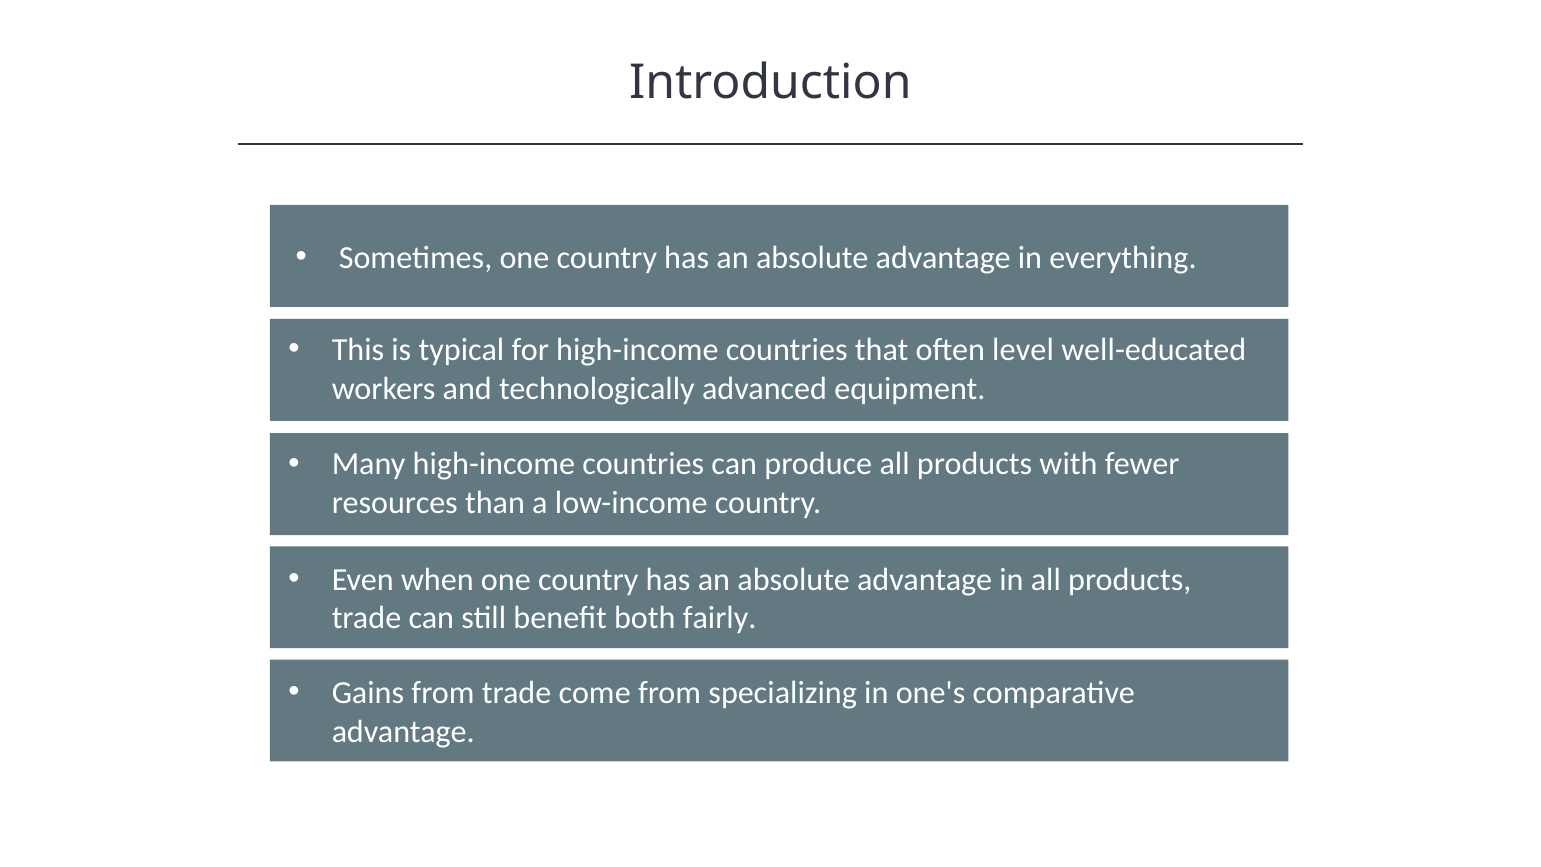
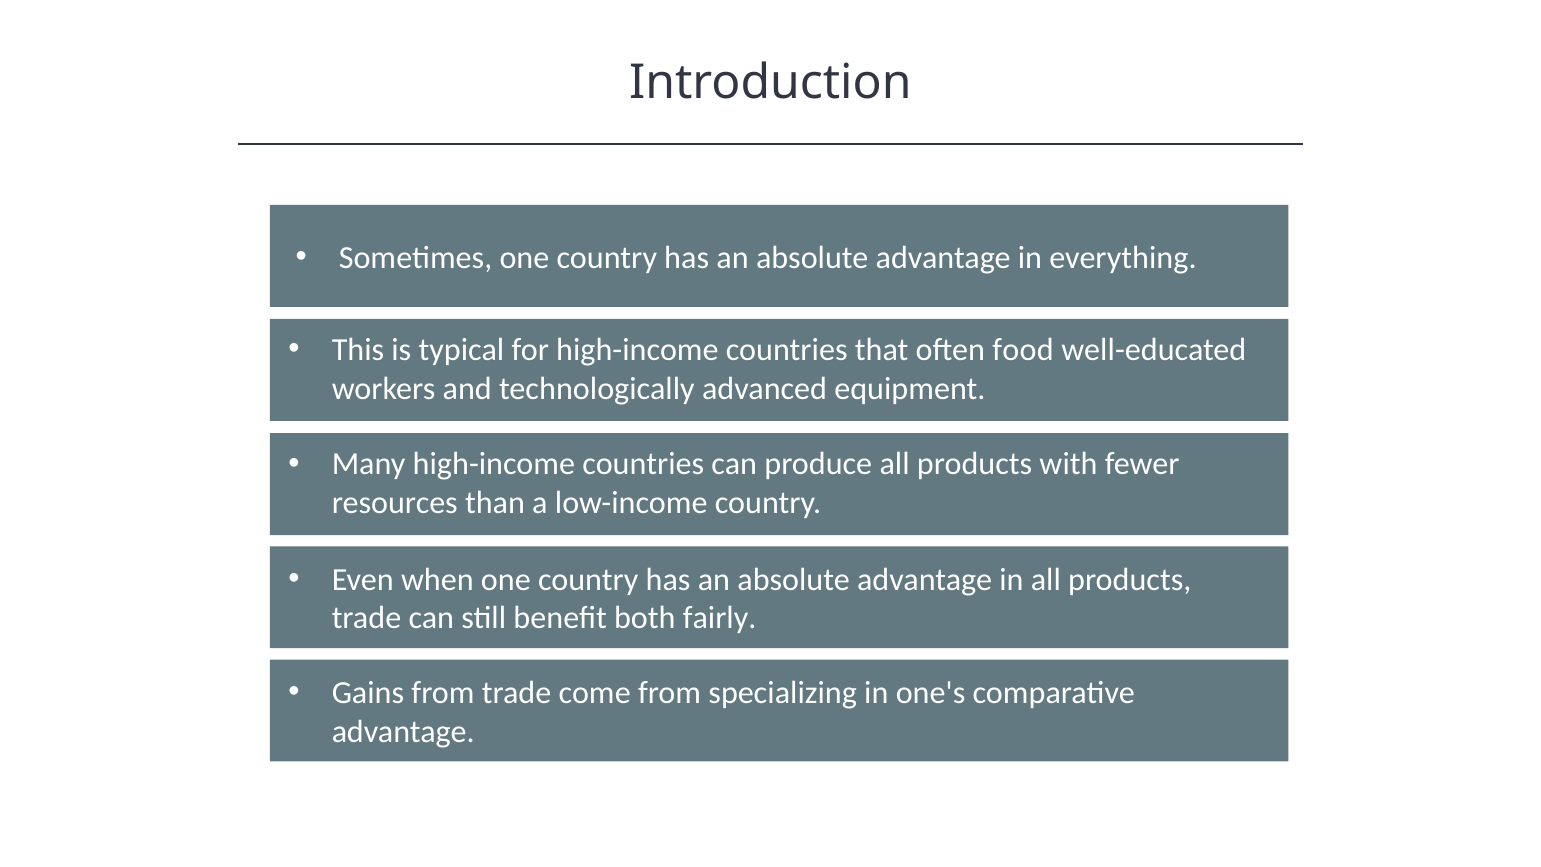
level: level -> food (1023, 350)
